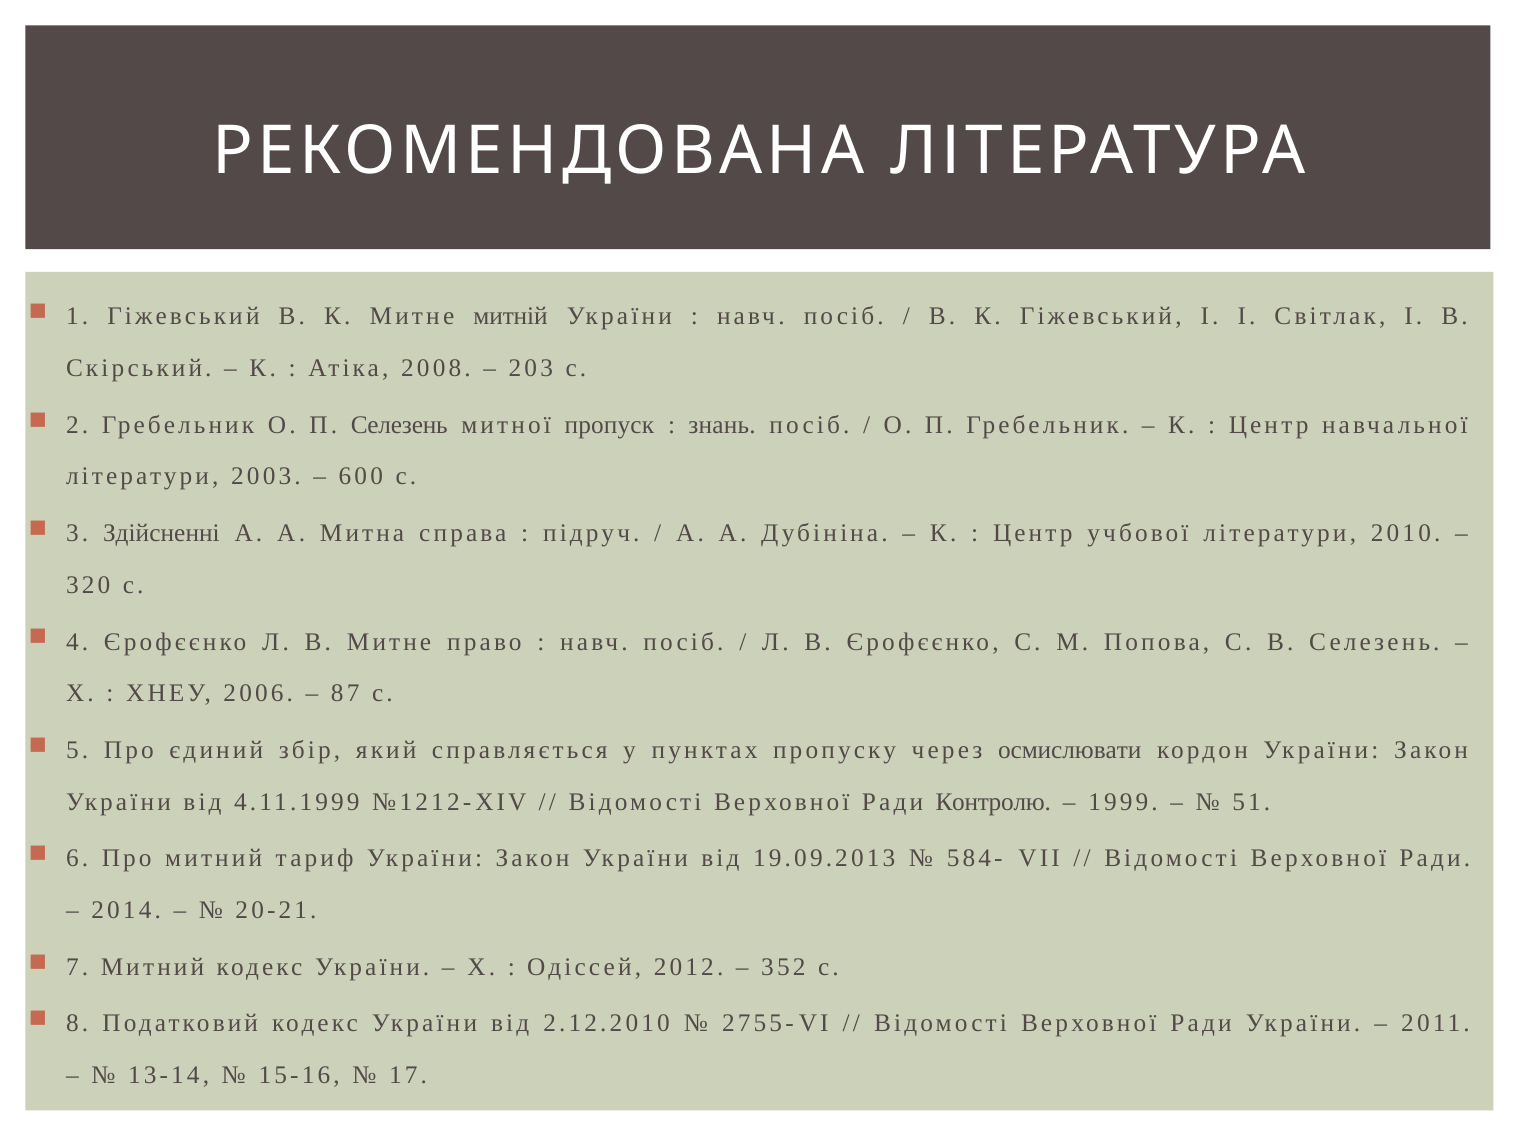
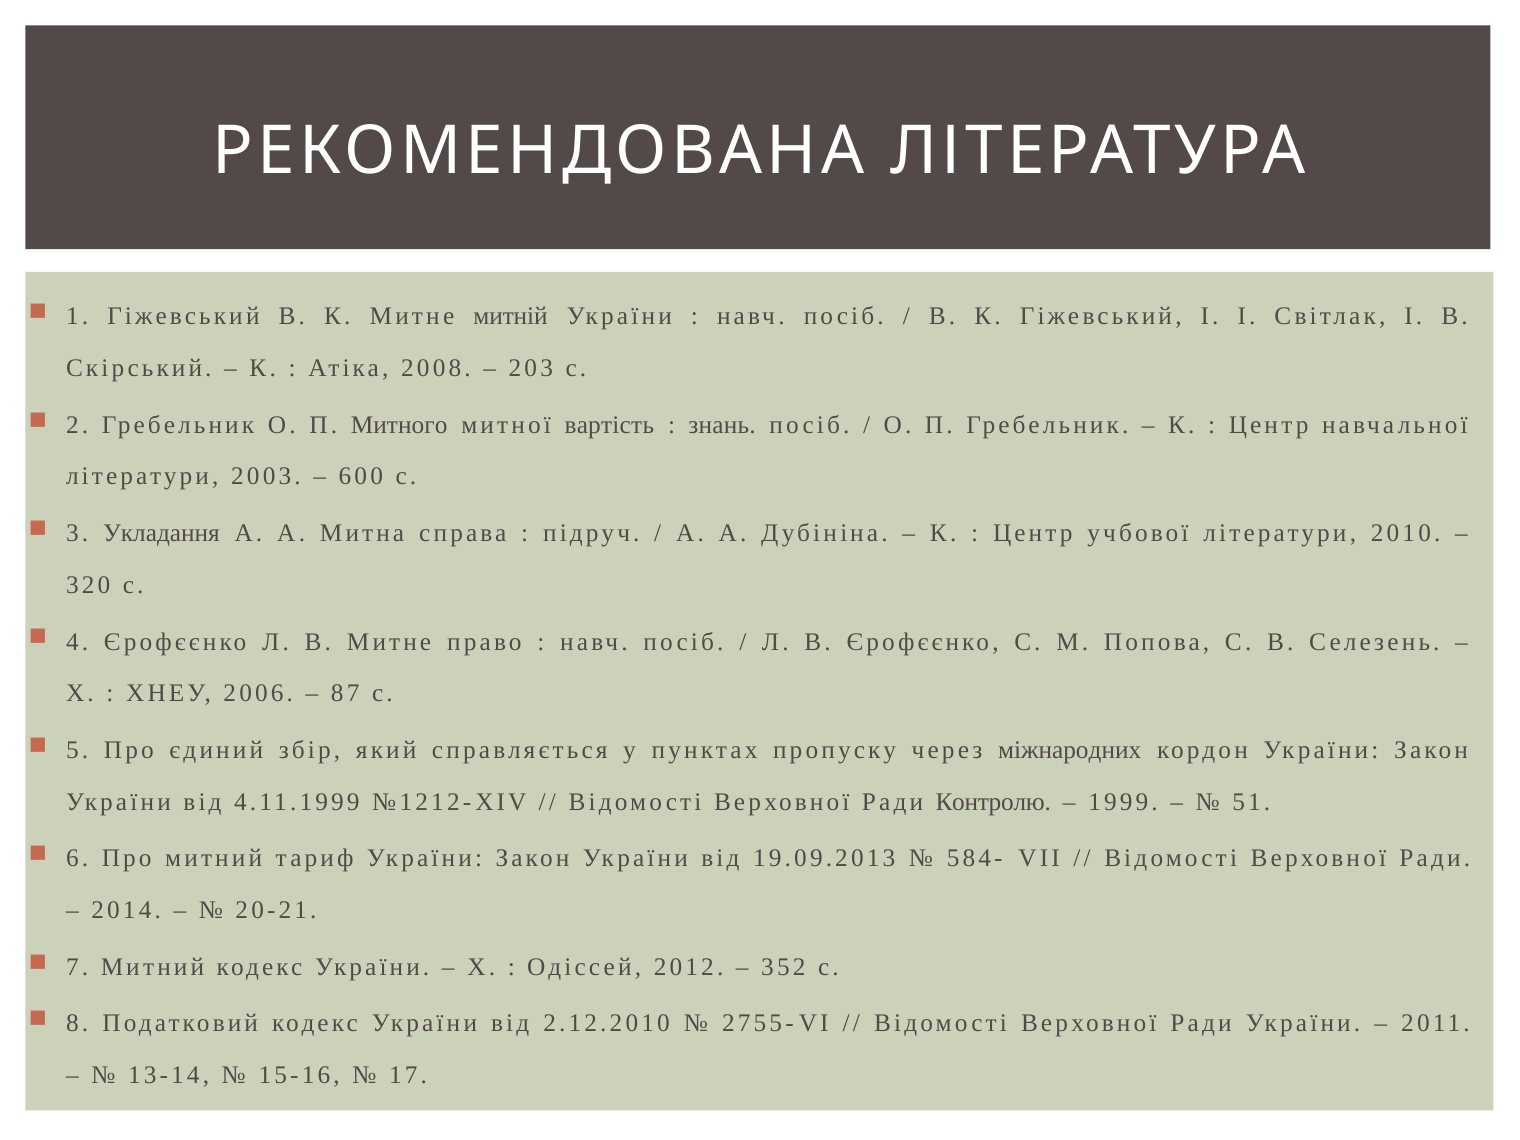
П Селезень: Селезень -> Митного (399, 425)
пропуск: пропуск -> вартість (609, 425)
Здійсненні: Здійсненні -> Укладання (161, 533)
осмислювати: осмислювати -> міжнародних (1070, 750)
